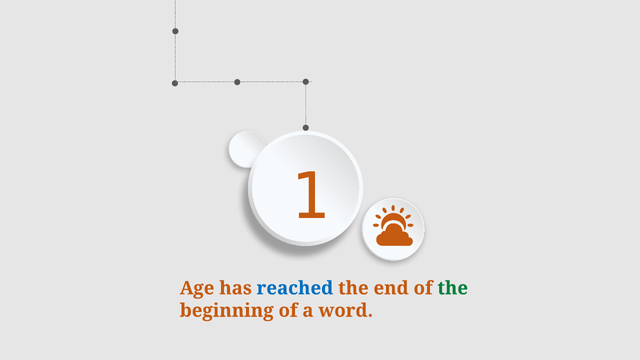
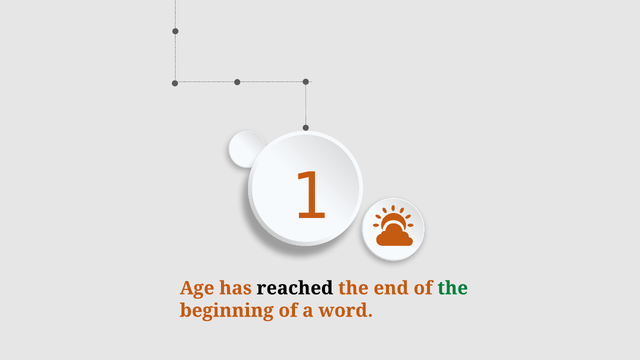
reached colour: blue -> black (295, 288)
